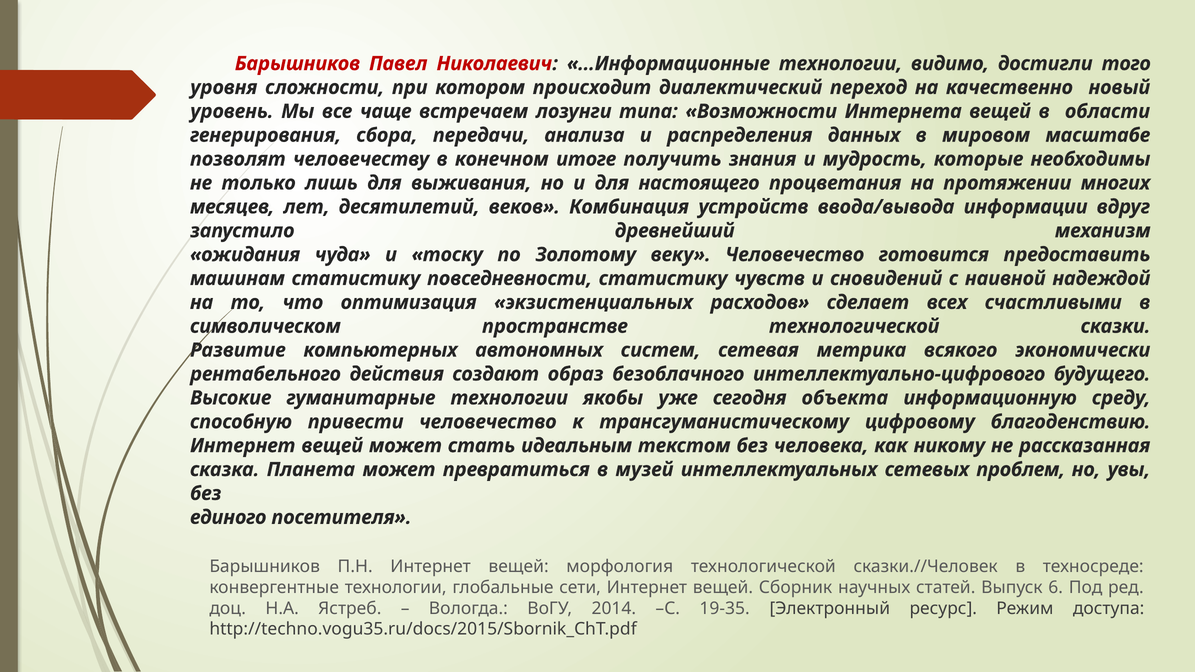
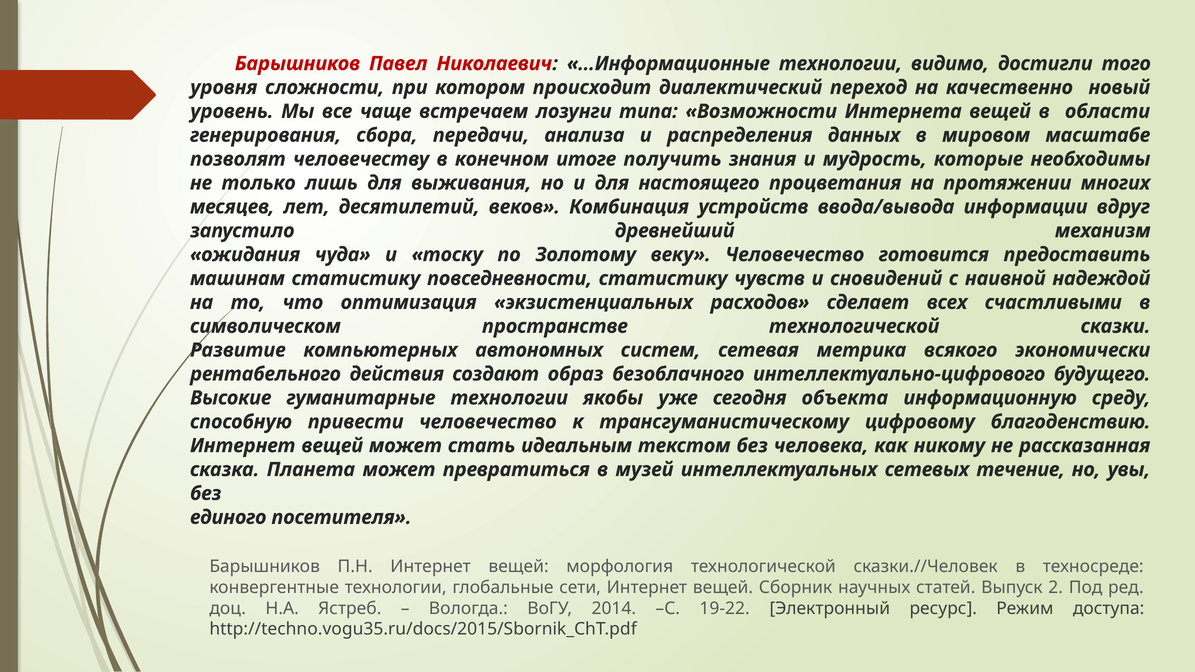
проблем: проблем -> течение (1021, 470)
6: 6 -> 2 (1056, 588)
19-35: 19-35 -> 19-22 (725, 608)
